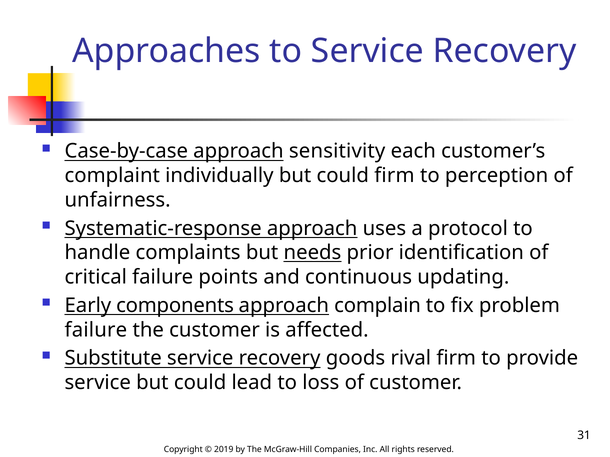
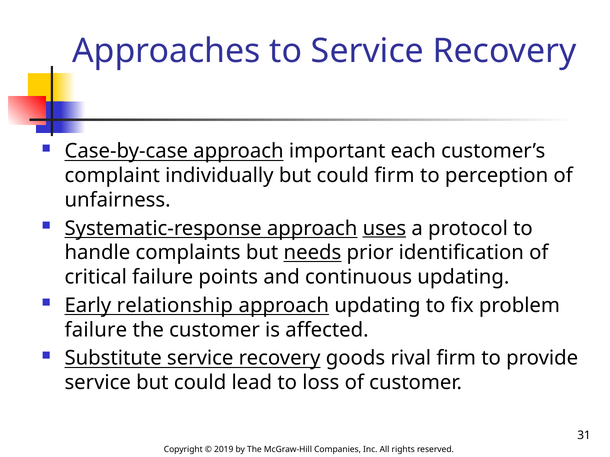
sensitivity: sensitivity -> important (337, 151)
uses underline: none -> present (384, 229)
components: components -> relationship (175, 306)
approach complain: complain -> updating (377, 306)
